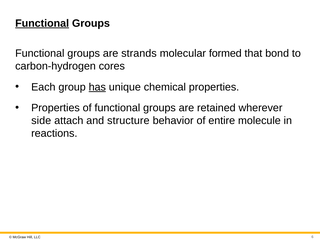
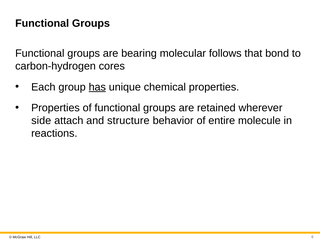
Functional underline: present -> none (42, 23)
strands: strands -> bearing (139, 53)
formed: formed -> follows (225, 53)
